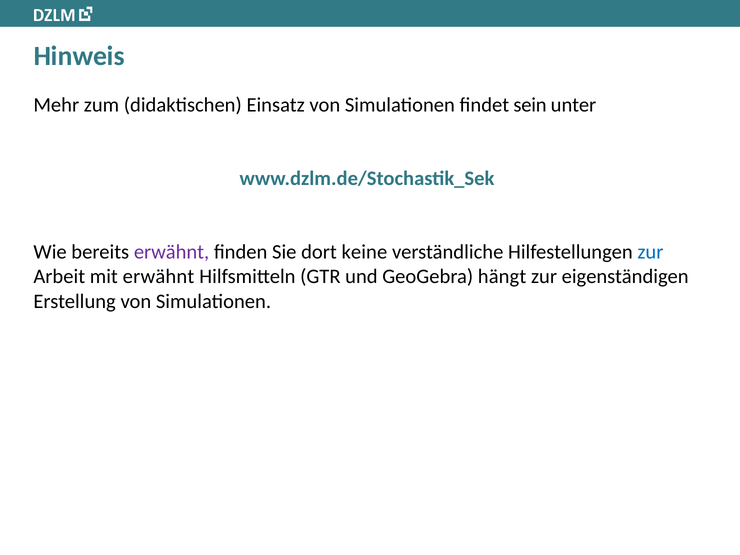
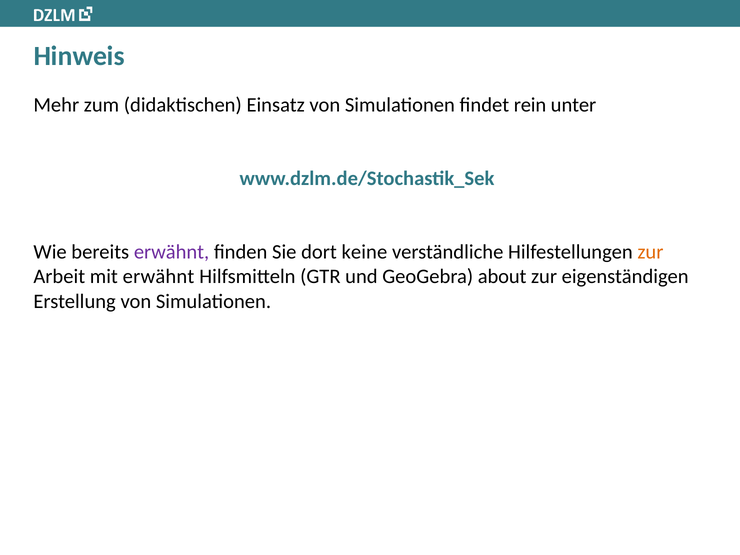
sein: sein -> rein (530, 105)
zur colour: blue -> orange (650, 252)
hängt: hängt -> about (502, 277)
